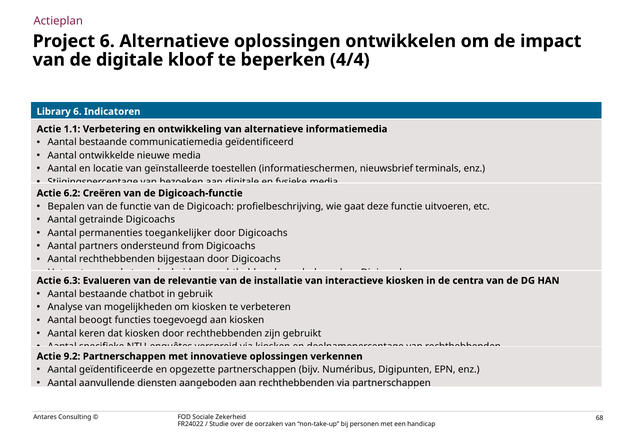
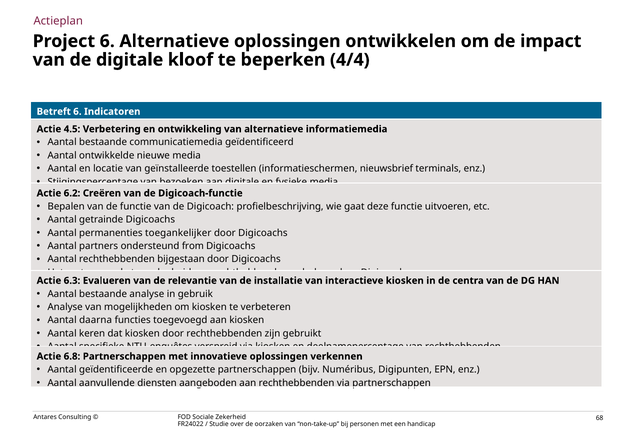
Library: Library -> Betreft (54, 112)
1.1: 1.1 -> 4.5 (72, 129)
bestaande chatbot: chatbot -> analyse (147, 294)
beoogt: beoogt -> daarna (96, 320)
9.2: 9.2 -> 6.8 (72, 356)
